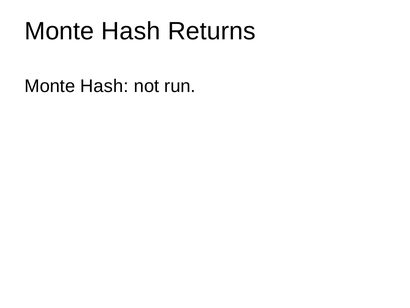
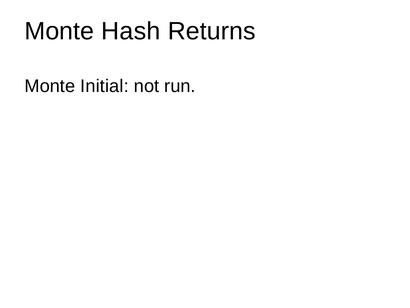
Hash: Hash -> Initial (104, 86)
